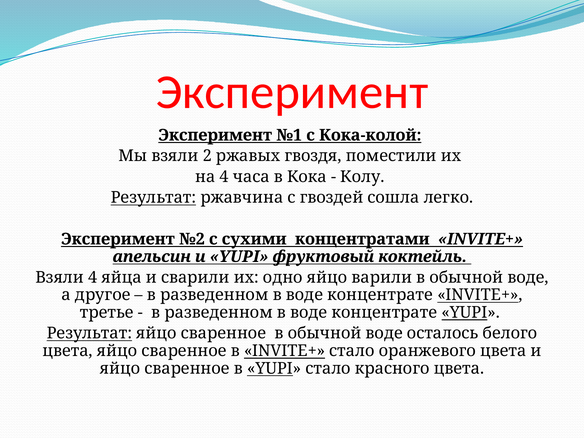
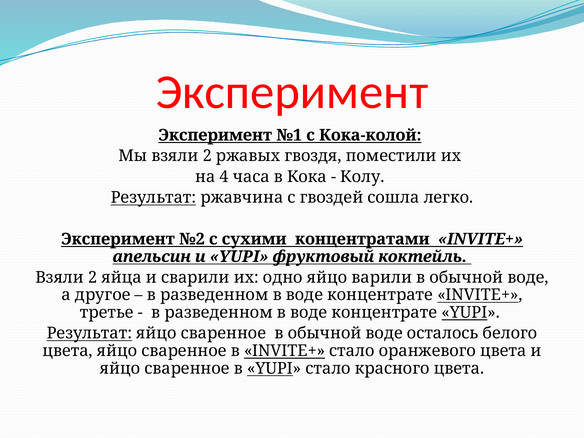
4: 4 -> 2 (93, 277)
